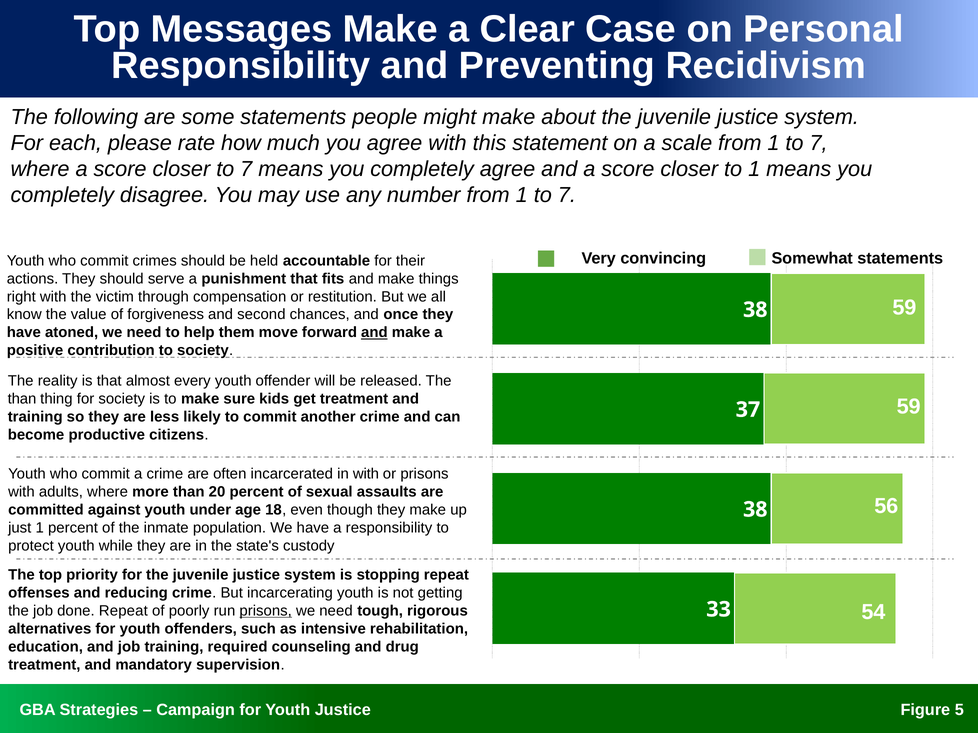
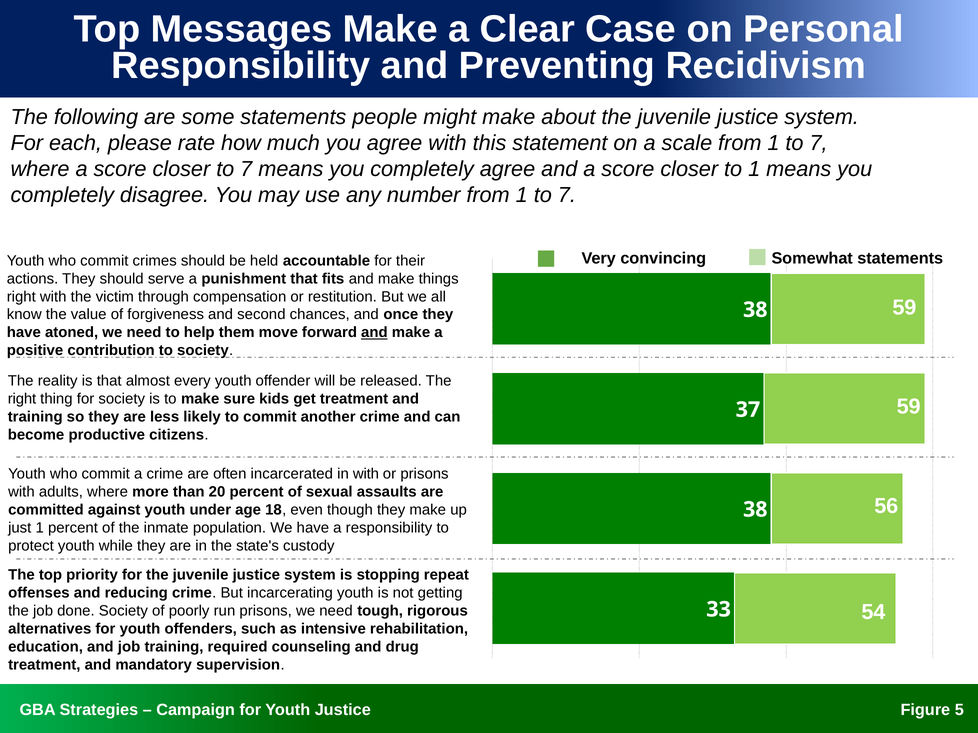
than: than -> right (22, 399)
done Repeat: Repeat -> Society (123, 611)
prisons underline: present -> none (266, 611)
